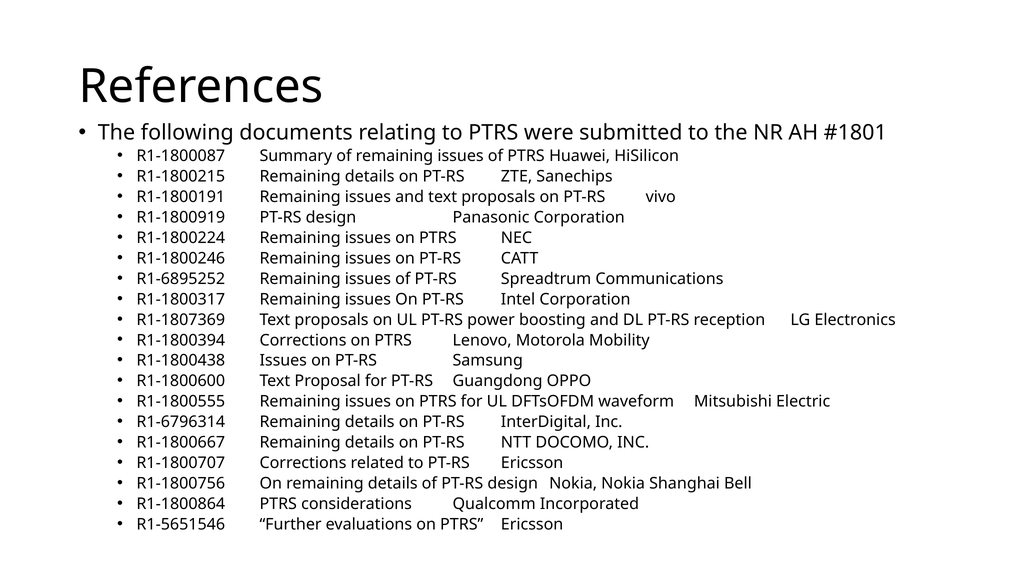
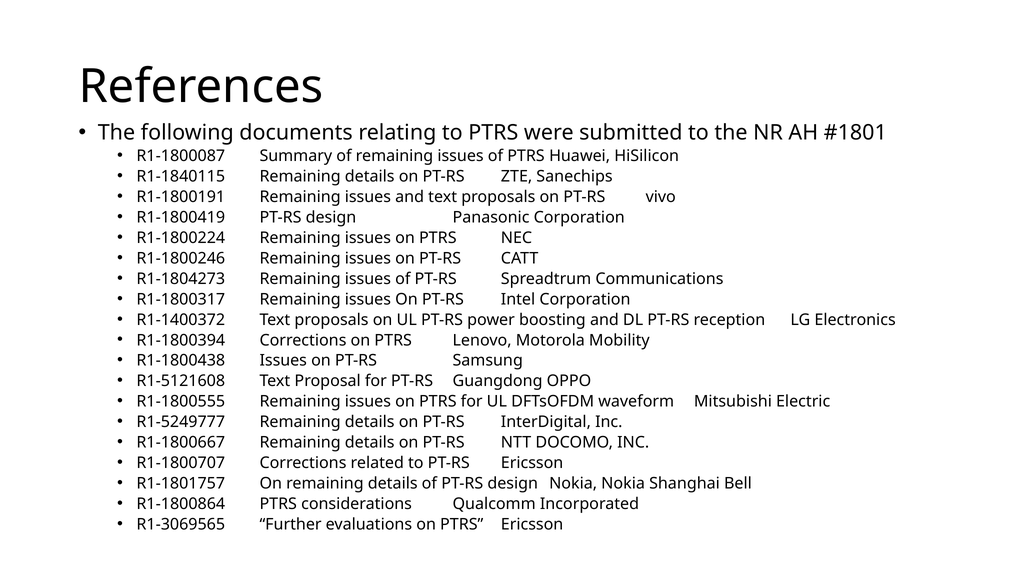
R1-1800215: R1-1800215 -> R1-1840115 (181, 176)
R1-1800919: R1-1800919 -> R1-1800419 (181, 217)
R1-6895252: R1-6895252 -> R1-1804273 (181, 279)
R1-1807369: R1-1807369 -> R1-1400372 (181, 319)
R1-1800600: R1-1800600 -> R1-5121608 (181, 381)
R1-6796314: R1-6796314 -> R1-5249777 (181, 422)
R1-1800756: R1-1800756 -> R1-1801757 (181, 483)
R1-5651546: R1-5651546 -> R1-3069565 (181, 524)
